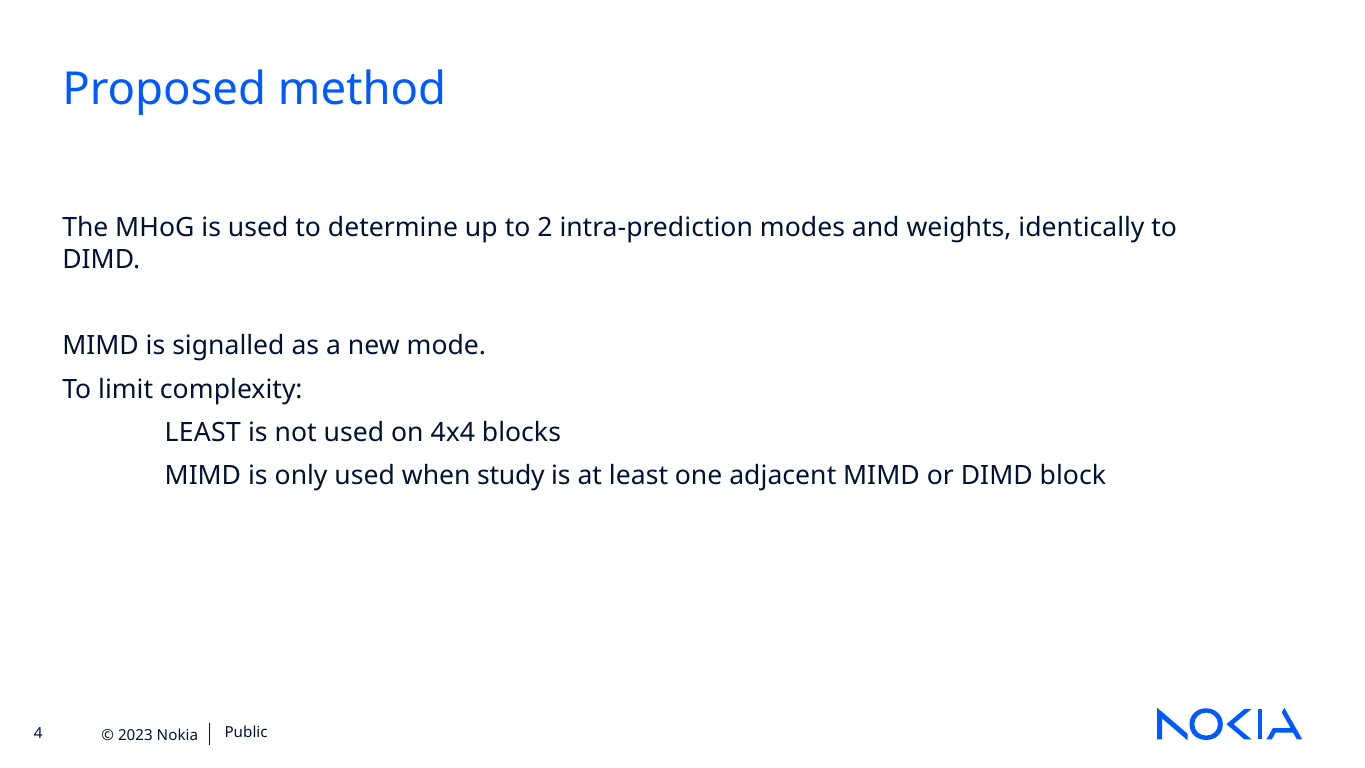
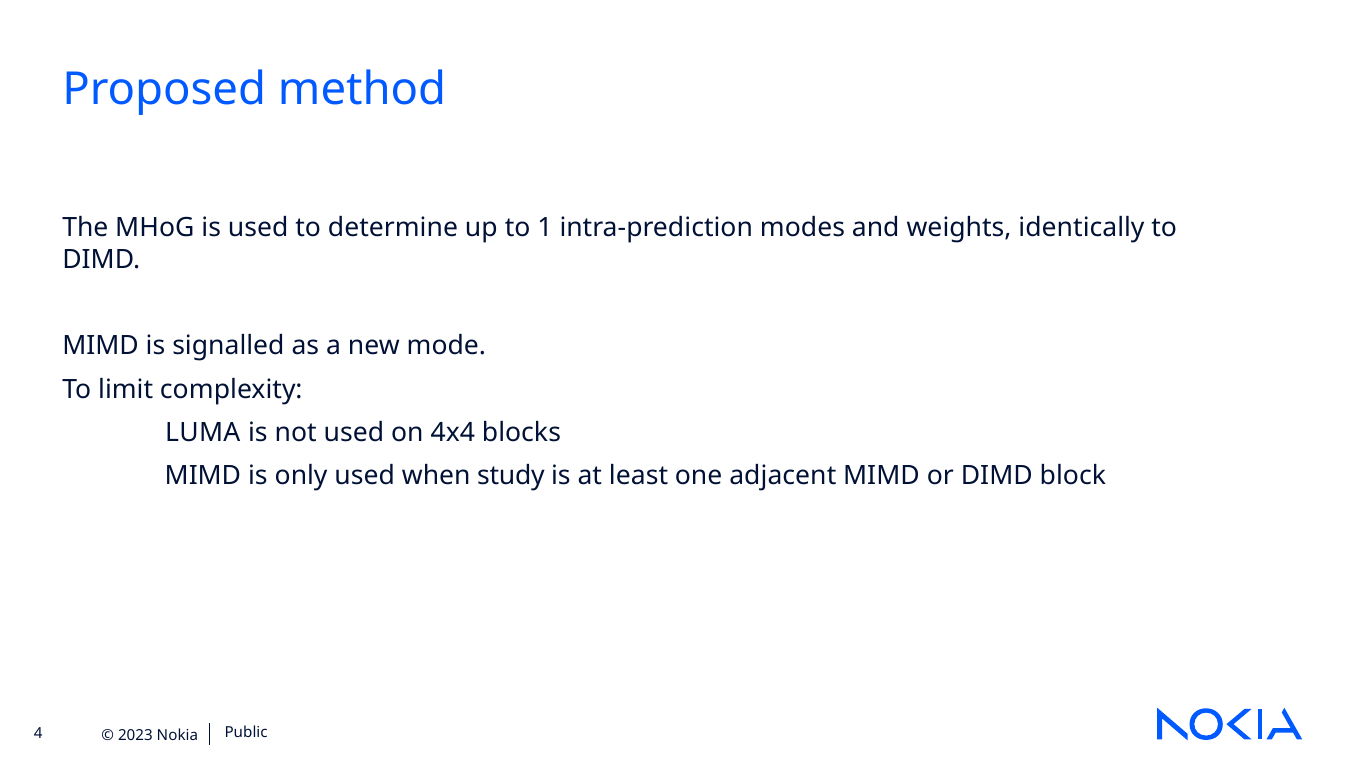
2: 2 -> 1 (545, 228)
LEAST: LEAST -> LUMA (203, 433)
